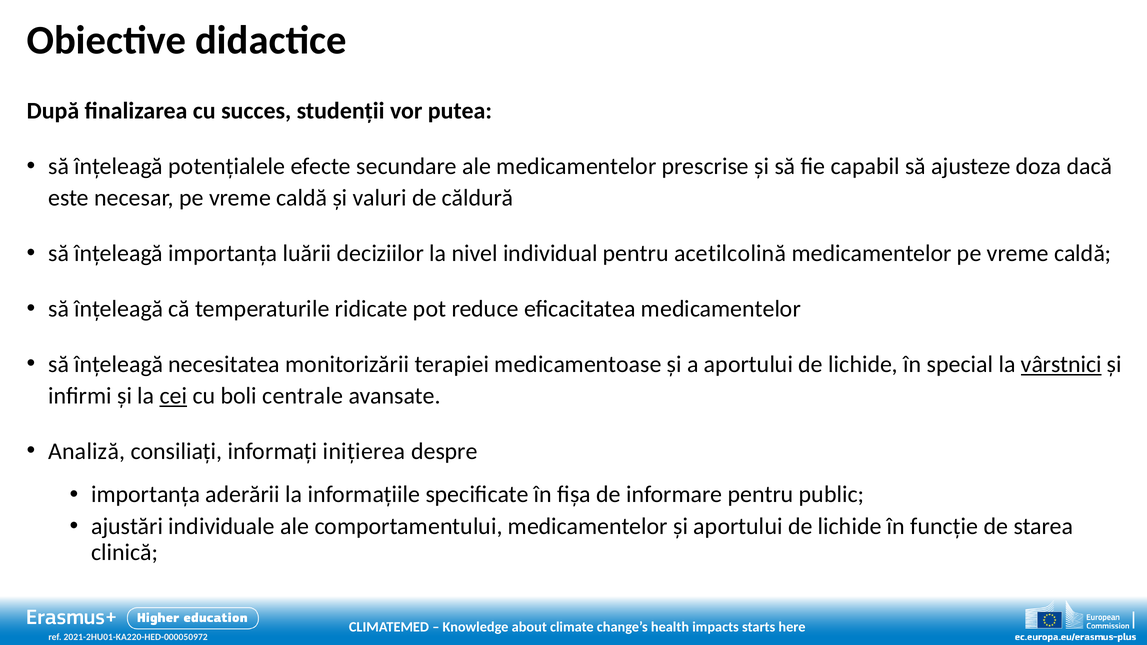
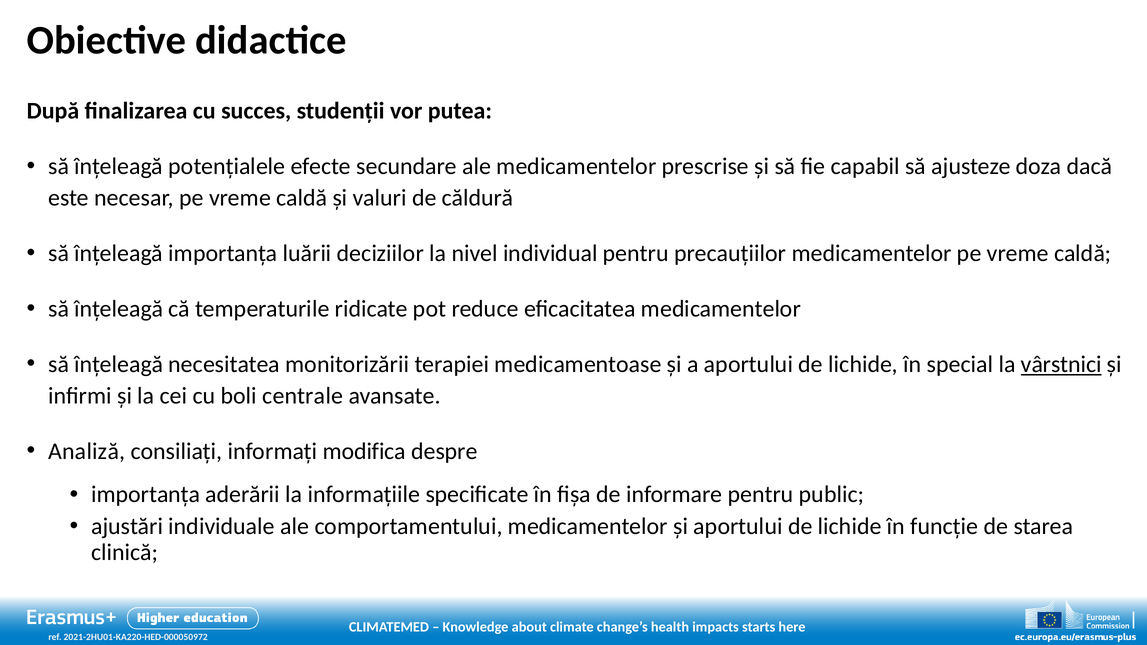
acetilcolină: acetilcolină -> precauțiilor (730, 254)
cei underline: present -> none (173, 396)
inițierea: inițierea -> modifica (364, 451)
